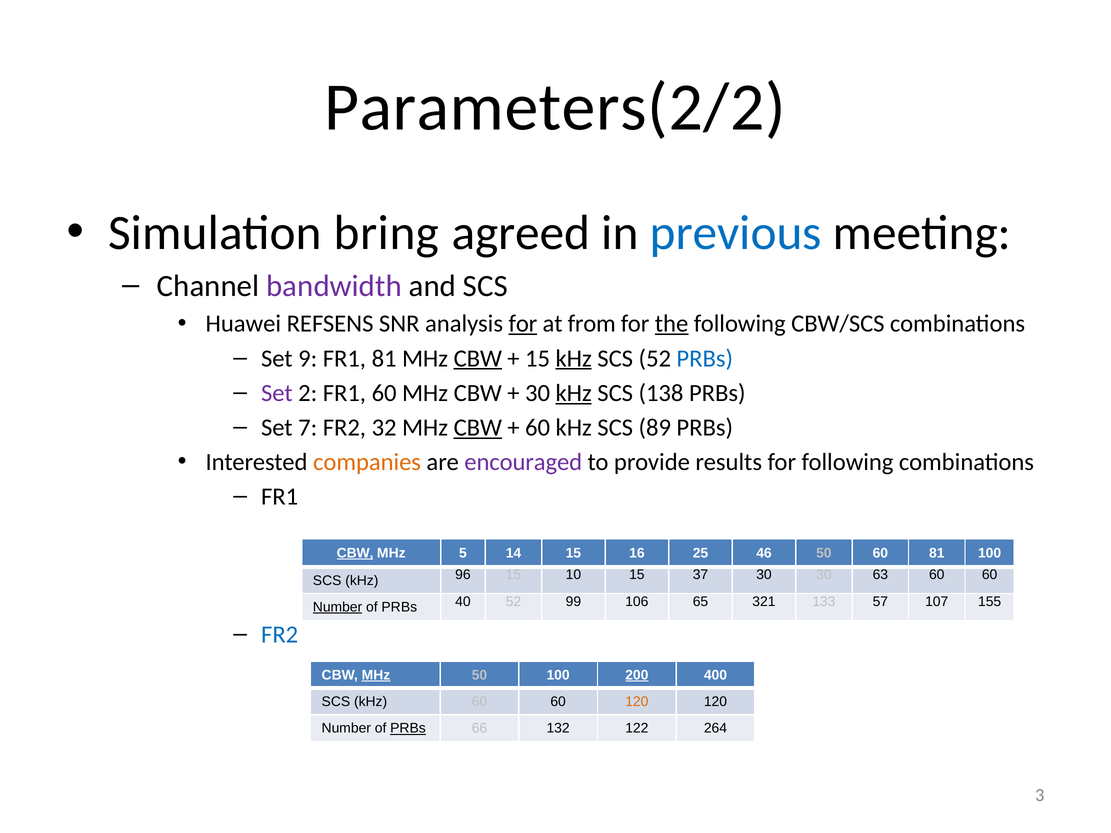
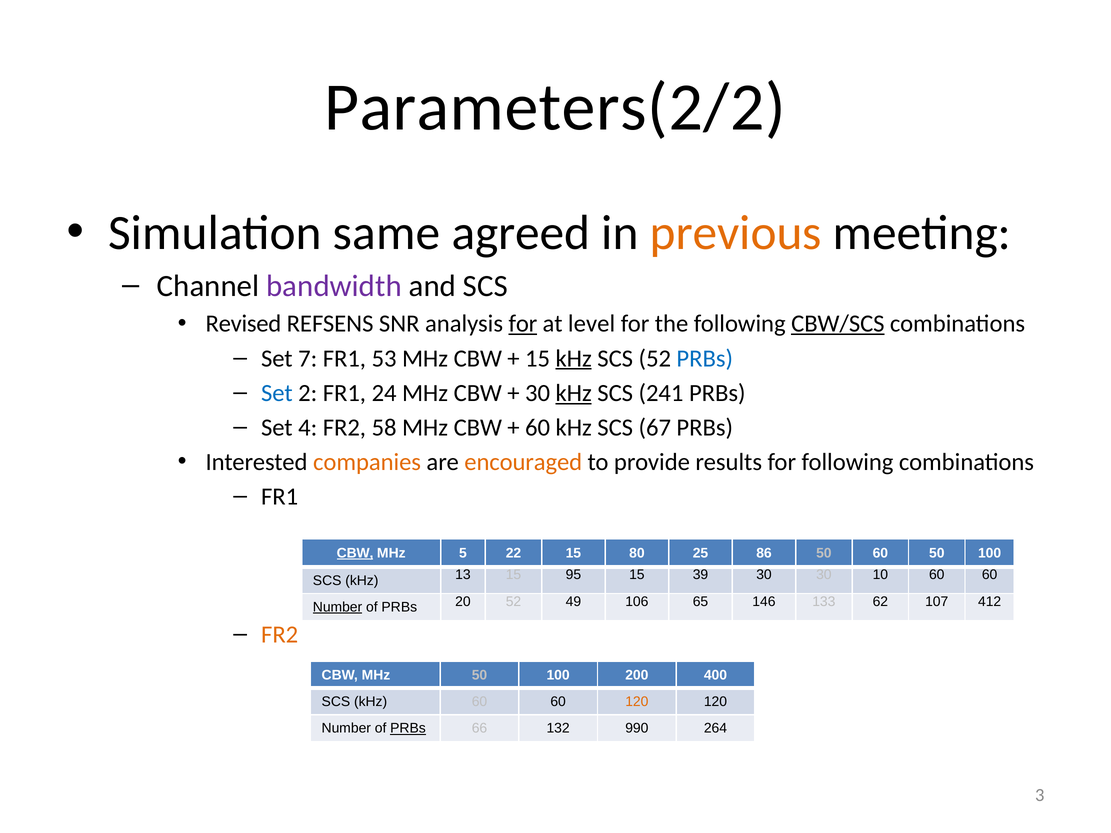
bring: bring -> same (387, 233)
previous colour: blue -> orange (736, 233)
Huawei: Huawei -> Revised (243, 324)
from: from -> level (592, 324)
the underline: present -> none (672, 324)
CBW/SCS underline: none -> present (838, 324)
9: 9 -> 7 (308, 358)
FR1 81: 81 -> 53 (384, 358)
CBW underline: present -> none (478, 358)
Set colour: purple -> blue (277, 393)
FR1 60: 60 -> 24 (384, 393)
138: 138 -> 241 (661, 393)
7: 7 -> 4 (308, 428)
32: 32 -> 58 (384, 428)
CBW underline: present -> none (478, 428)
89: 89 -> 67 (655, 428)
encouraged colour: purple -> orange (523, 462)
14: 14 -> 22 (513, 553)
16: 16 -> 80 (637, 553)
46: 46 -> 86 (764, 553)
60 81: 81 -> 50 (937, 553)
96: 96 -> 13 (463, 575)
10: 10 -> 95 (573, 575)
37: 37 -> 39 (700, 575)
63: 63 -> 10 (880, 575)
40: 40 -> 20 (463, 602)
99: 99 -> 49 (573, 602)
321: 321 -> 146 (764, 602)
57: 57 -> 62 (880, 602)
155: 155 -> 412 (990, 602)
FR2 colour: blue -> orange (280, 635)
MHz underline: present -> none (376, 675)
200 underline: present -> none (637, 675)
122: 122 -> 990 (637, 729)
